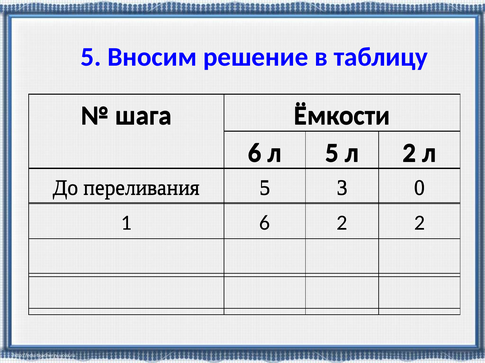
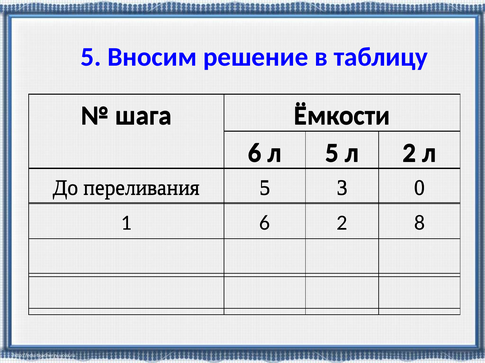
2 2: 2 -> 8 (419, 223)
